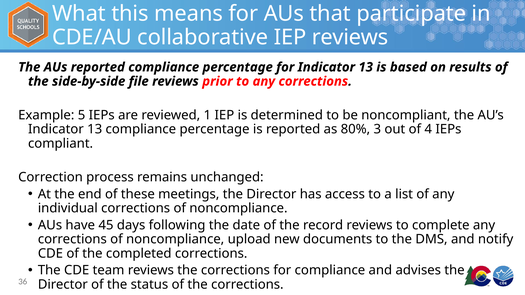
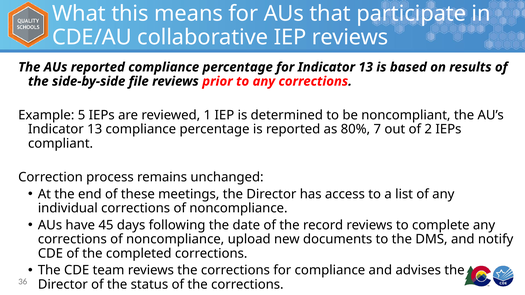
3: 3 -> 7 (377, 129)
4: 4 -> 2 (428, 129)
